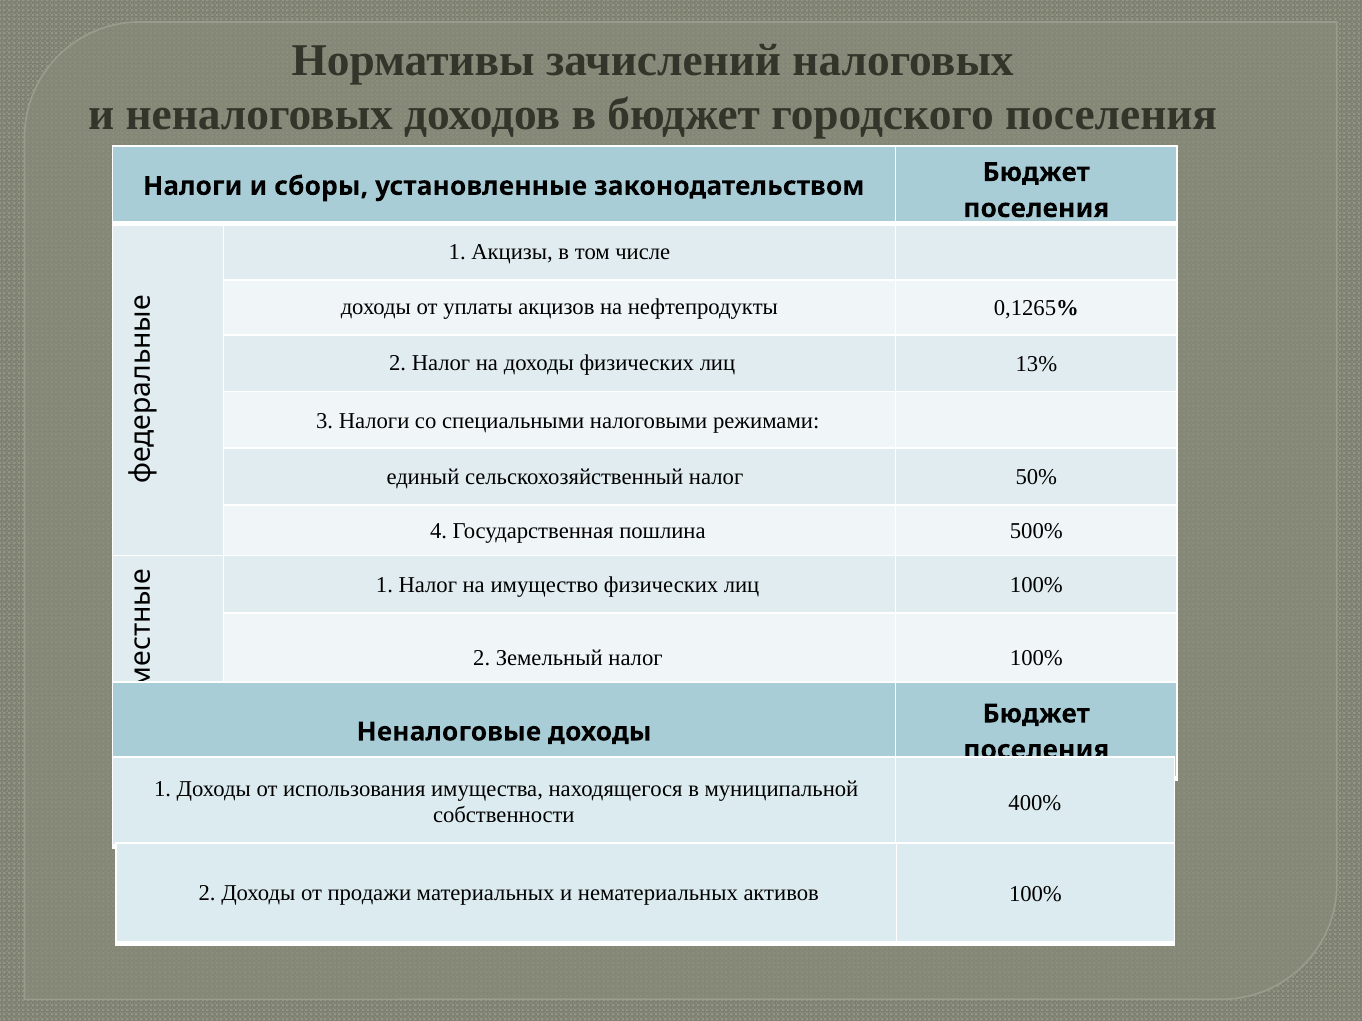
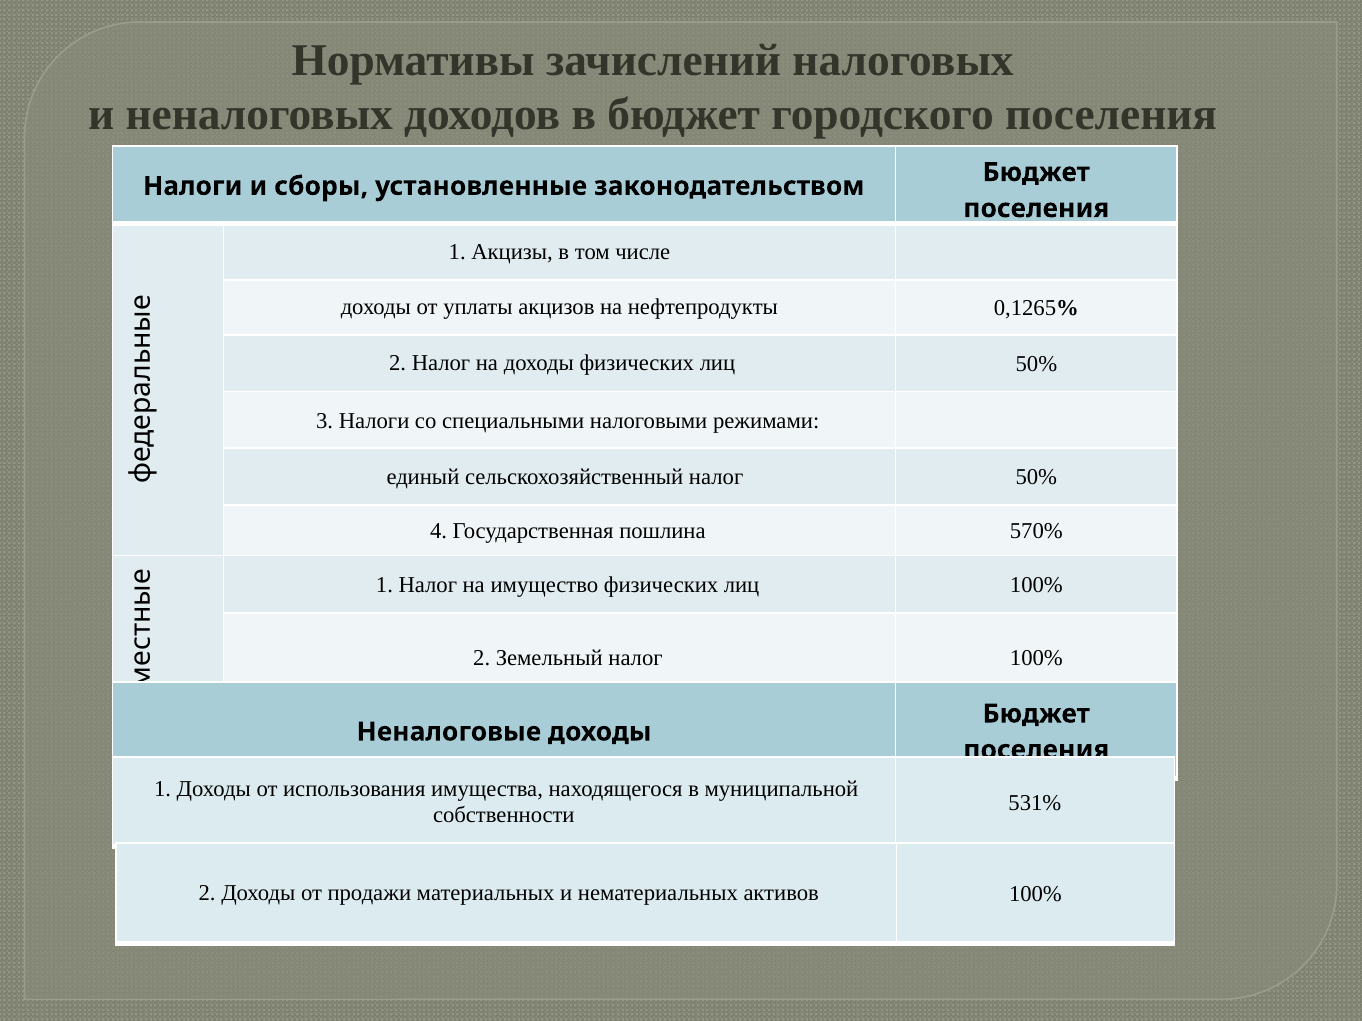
лиц 13%: 13% -> 50% (1036, 364)
500%: 500% -> 570% (1036, 531)
400%: 400% -> 531% (1035, 803)
